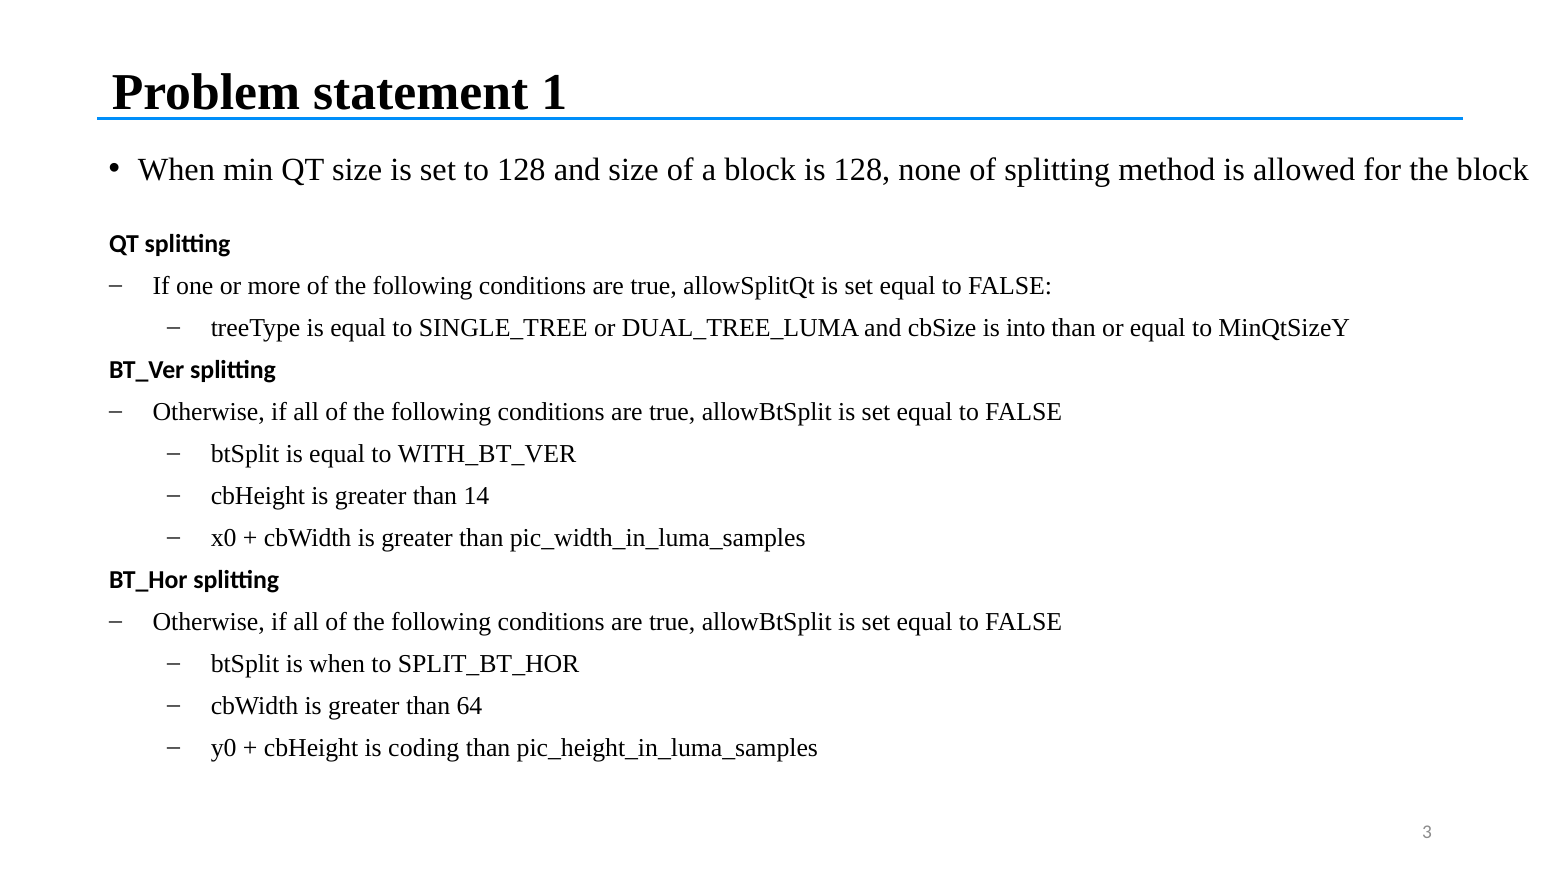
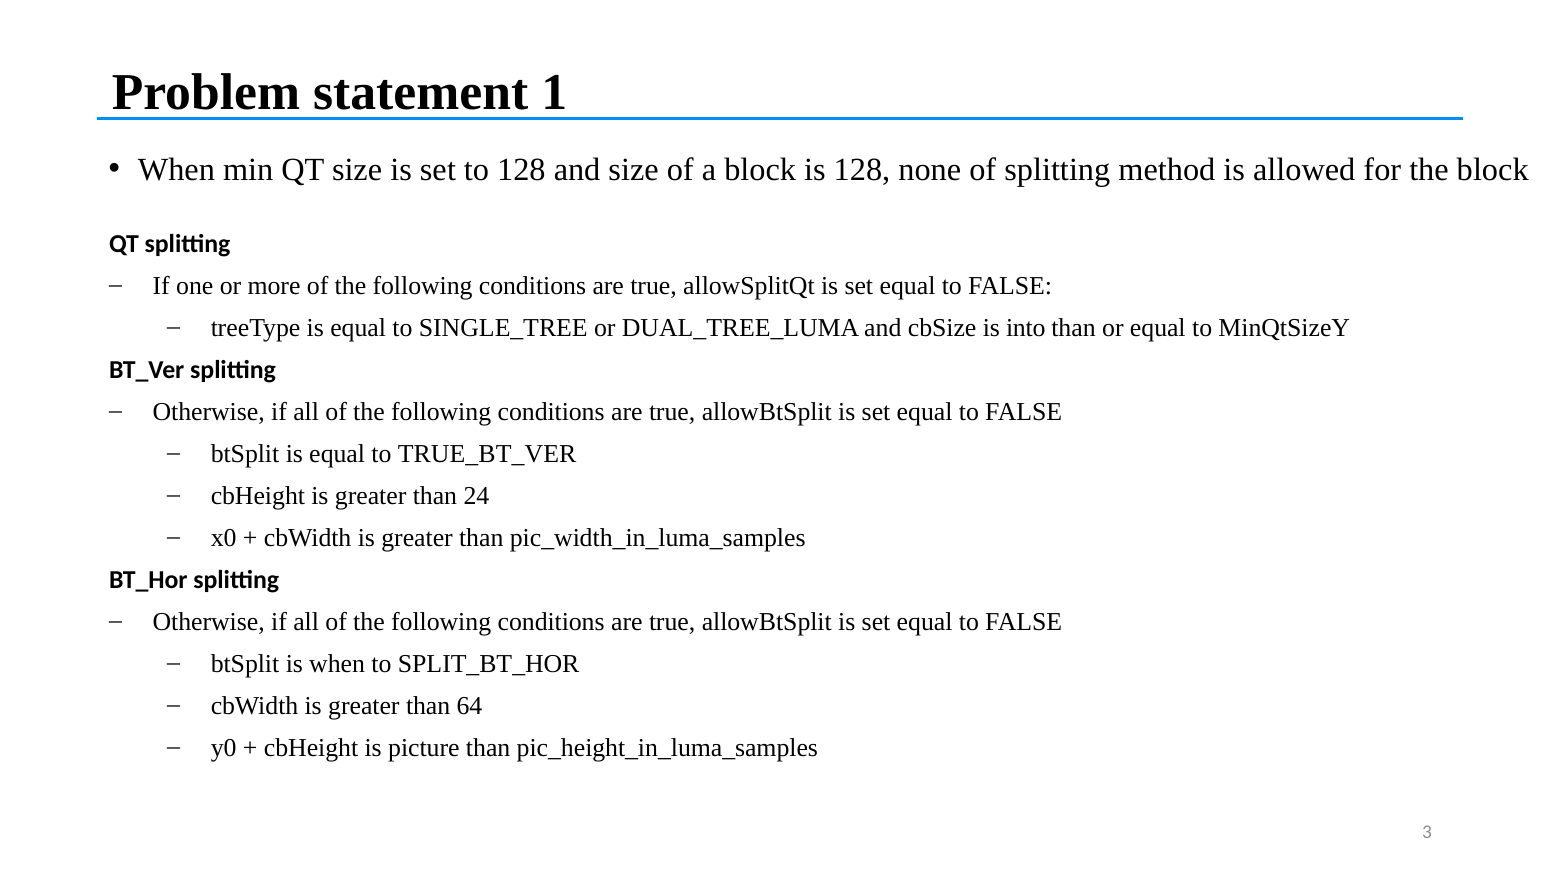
WITH_BT_VER: WITH_BT_VER -> TRUE_BT_VER (487, 454)
14: 14 -> 24 (476, 496)
coding: coding -> picture (424, 748)
